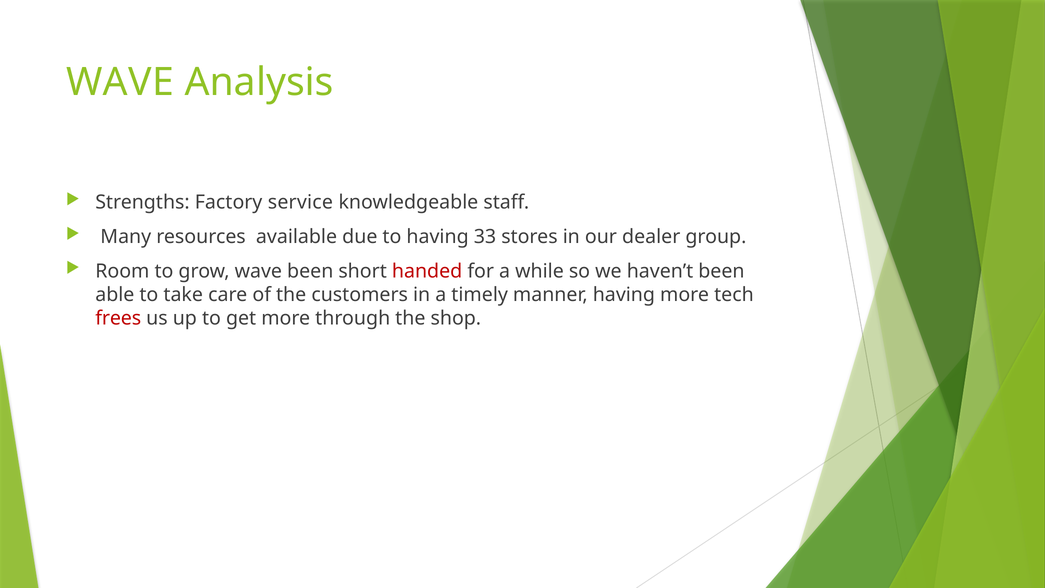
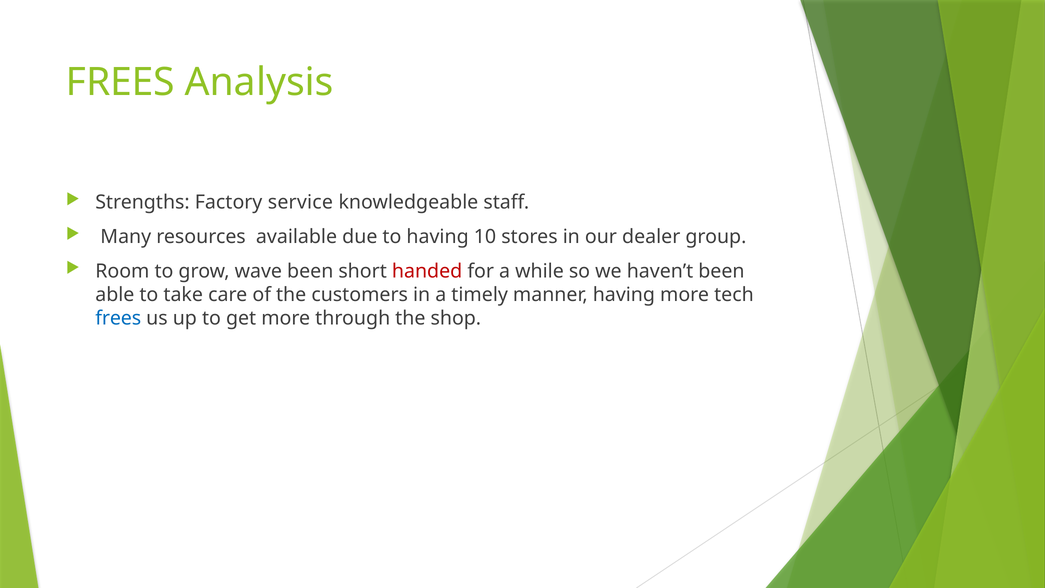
WAVE: WAVE -> FREES (120, 82)
33: 33 -> 10 (485, 237)
frees colour: red -> blue (118, 318)
